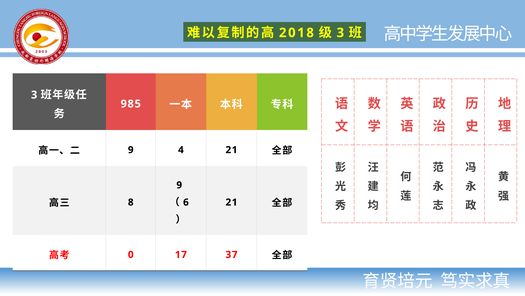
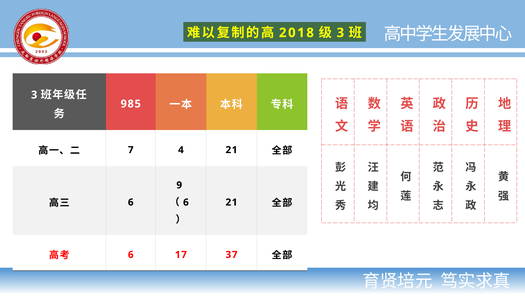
9: 9 -> 7 (131, 150)
8: 8 -> 6 (131, 202)
0: 0 -> 6 (131, 254)
